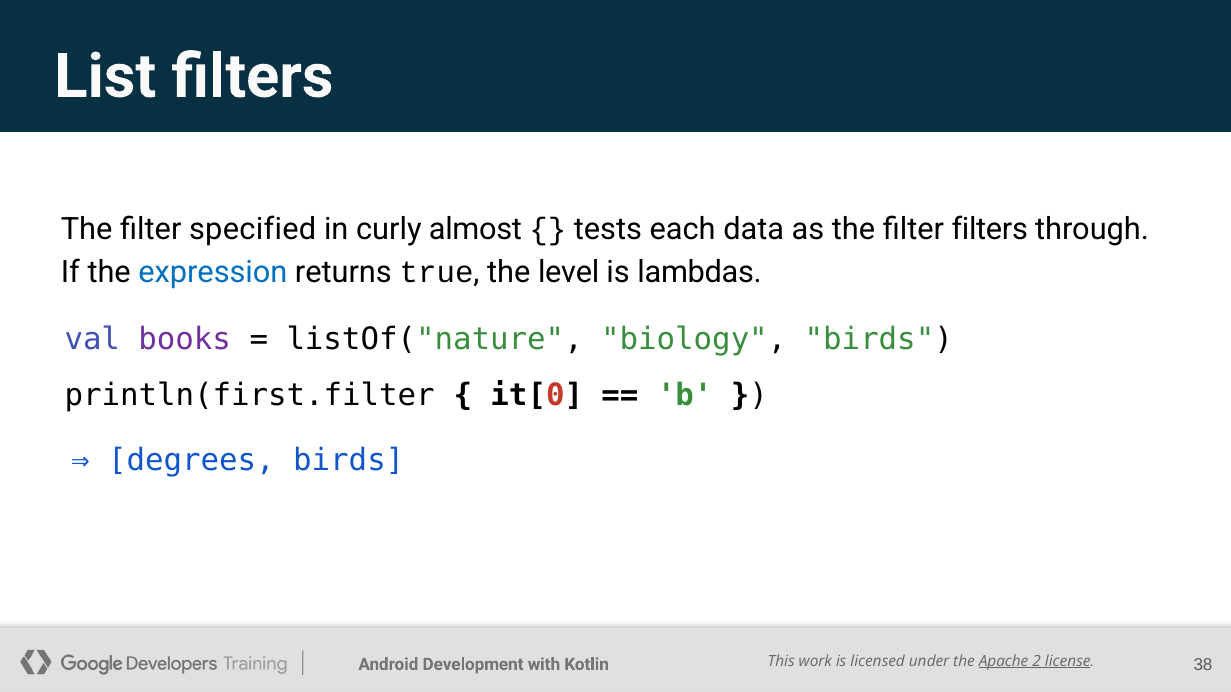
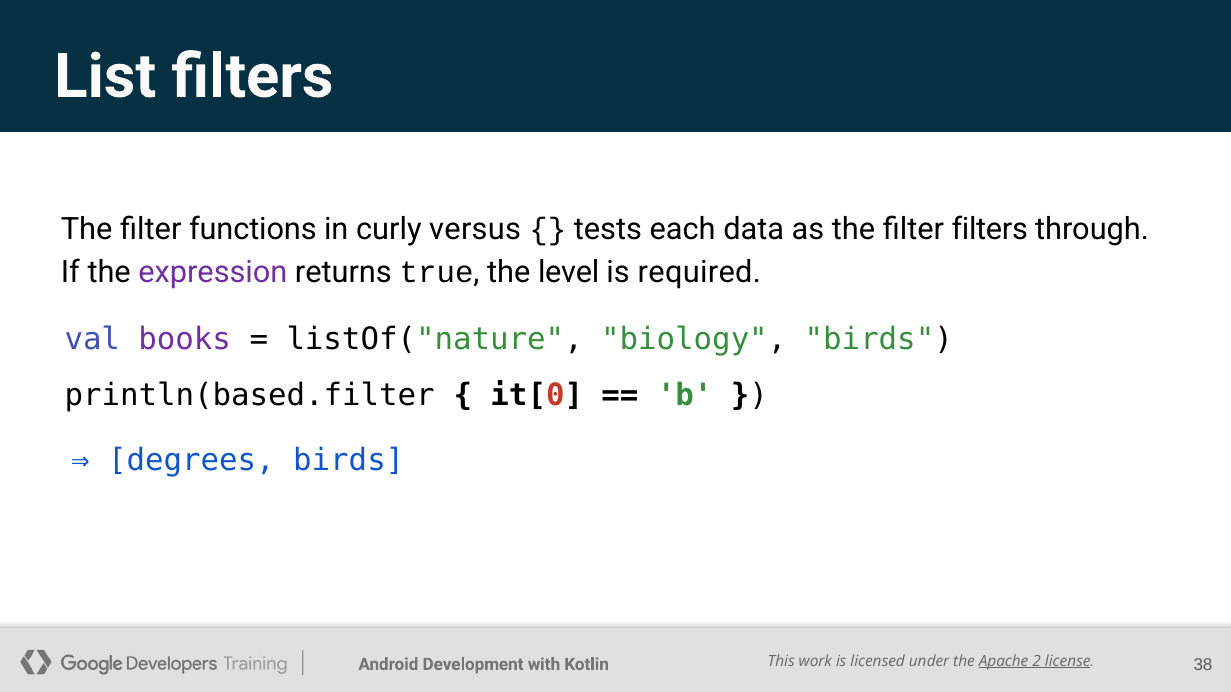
specified: specified -> functions (253, 230)
almost: almost -> versus (475, 230)
expression colour: blue -> purple (213, 272)
lambdas: lambdas -> required (699, 272)
println(first.filter: println(first.filter -> println(based.filter (250, 395)
